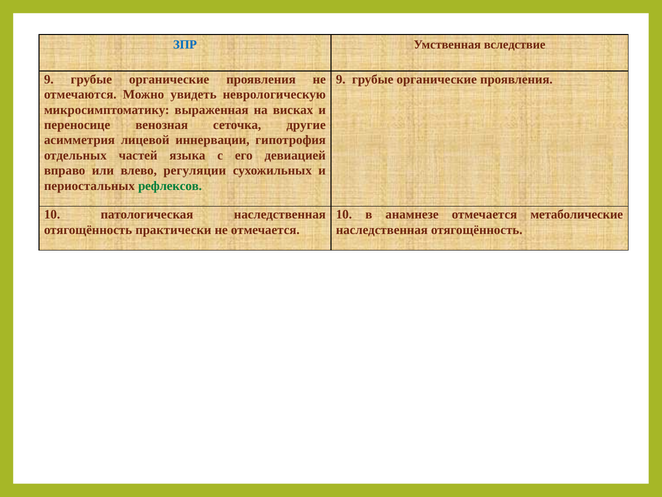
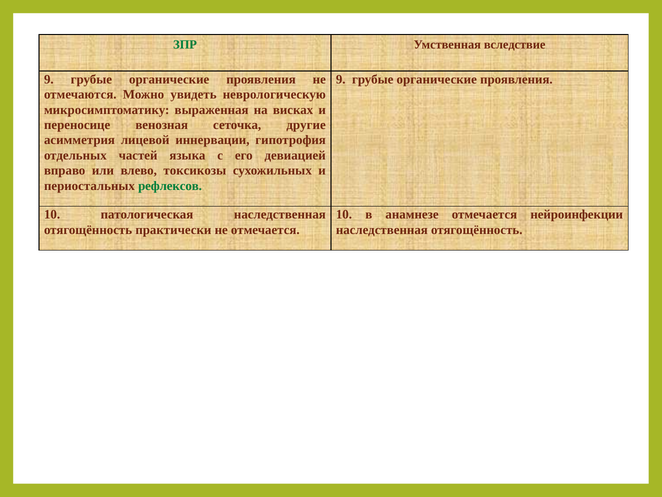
ЗПР colour: blue -> green (185, 45)
регуляции: регуляции -> токсикозы (195, 171)
метаболические: метаболические -> нейроинфекции (577, 214)
